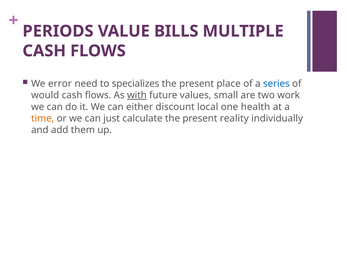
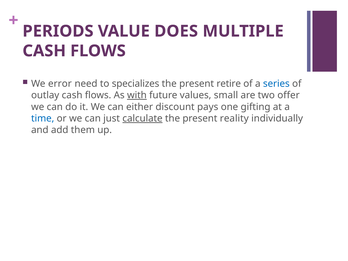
BILLS: BILLS -> DOES (176, 31)
place: place -> retire (229, 84)
would: would -> outlay (45, 95)
work: work -> offer (289, 95)
local: local -> pays (208, 107)
health: health -> gifting (256, 107)
time colour: orange -> blue (43, 118)
calculate underline: none -> present (142, 118)
